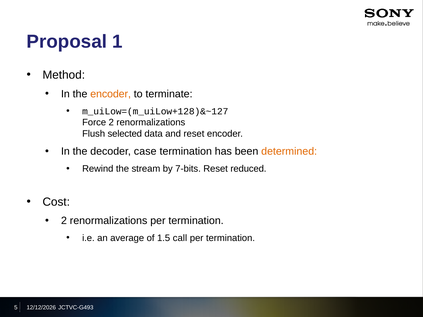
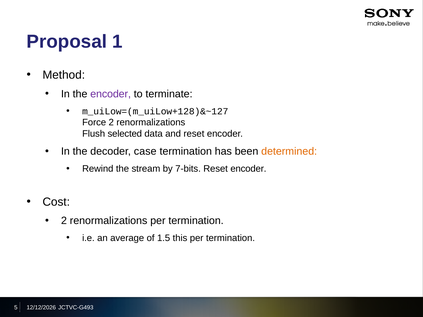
encoder colour: orange -> purple (111, 94)
7-bits Reset reduced: reduced -> encoder (248, 169)
call: call -> this (180, 238)
